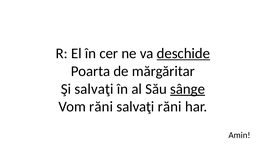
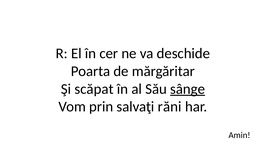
deschide underline: present -> none (183, 53)
Şi salvaţi: salvaţi -> scăpat (94, 89)
Vom răni: răni -> prin (101, 106)
